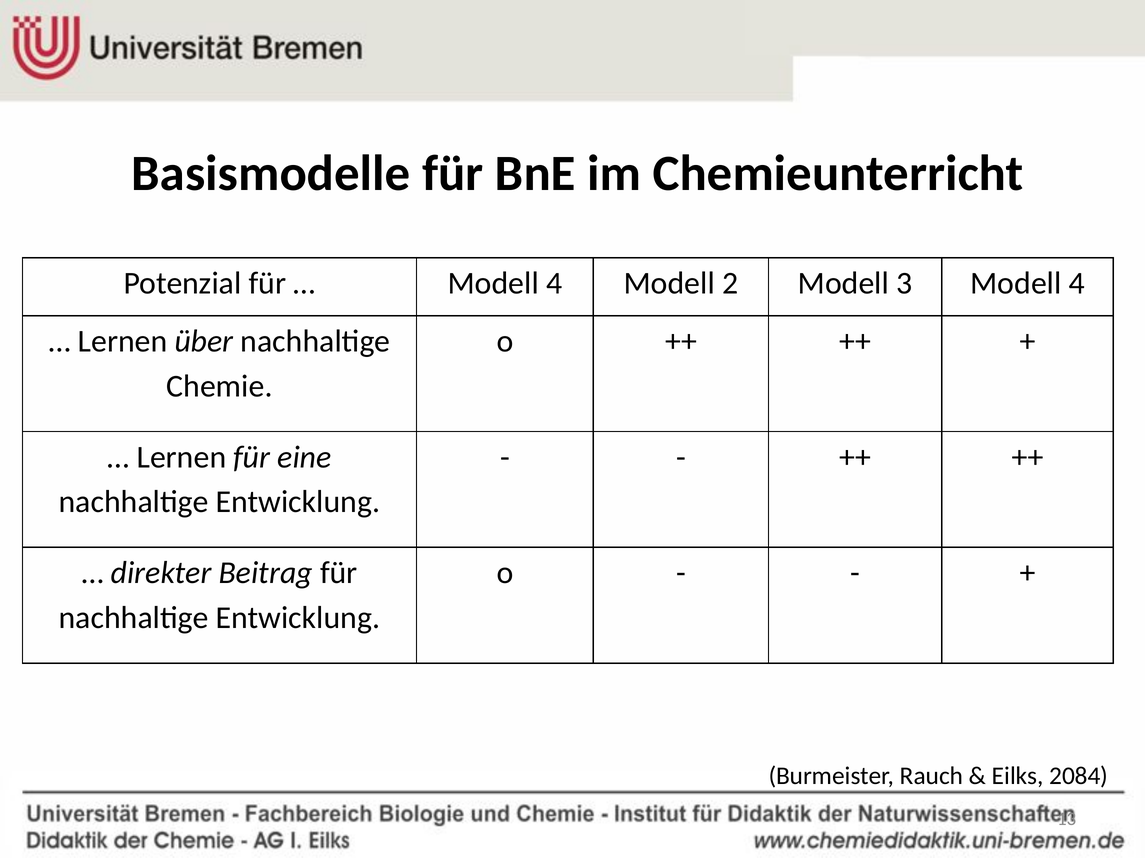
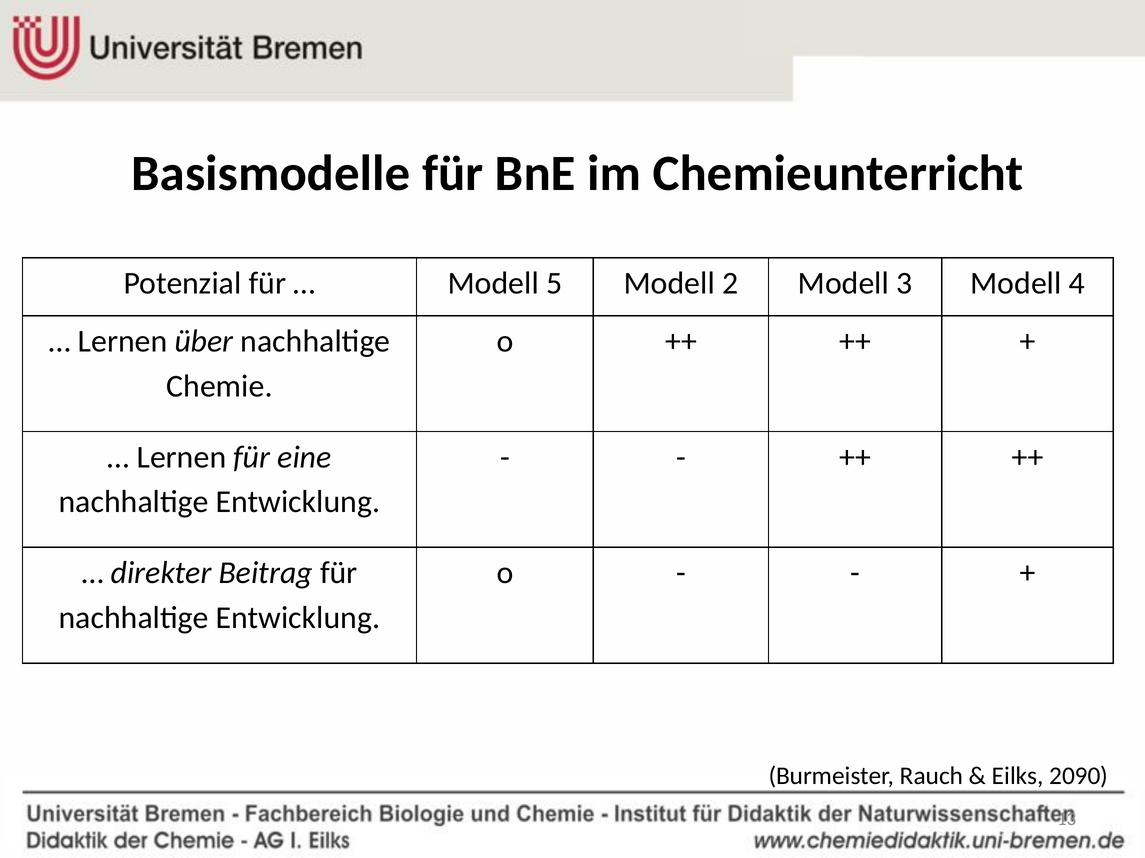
4: 4 -> 5 (554, 284)
2084: 2084 -> 2090 (1079, 777)
